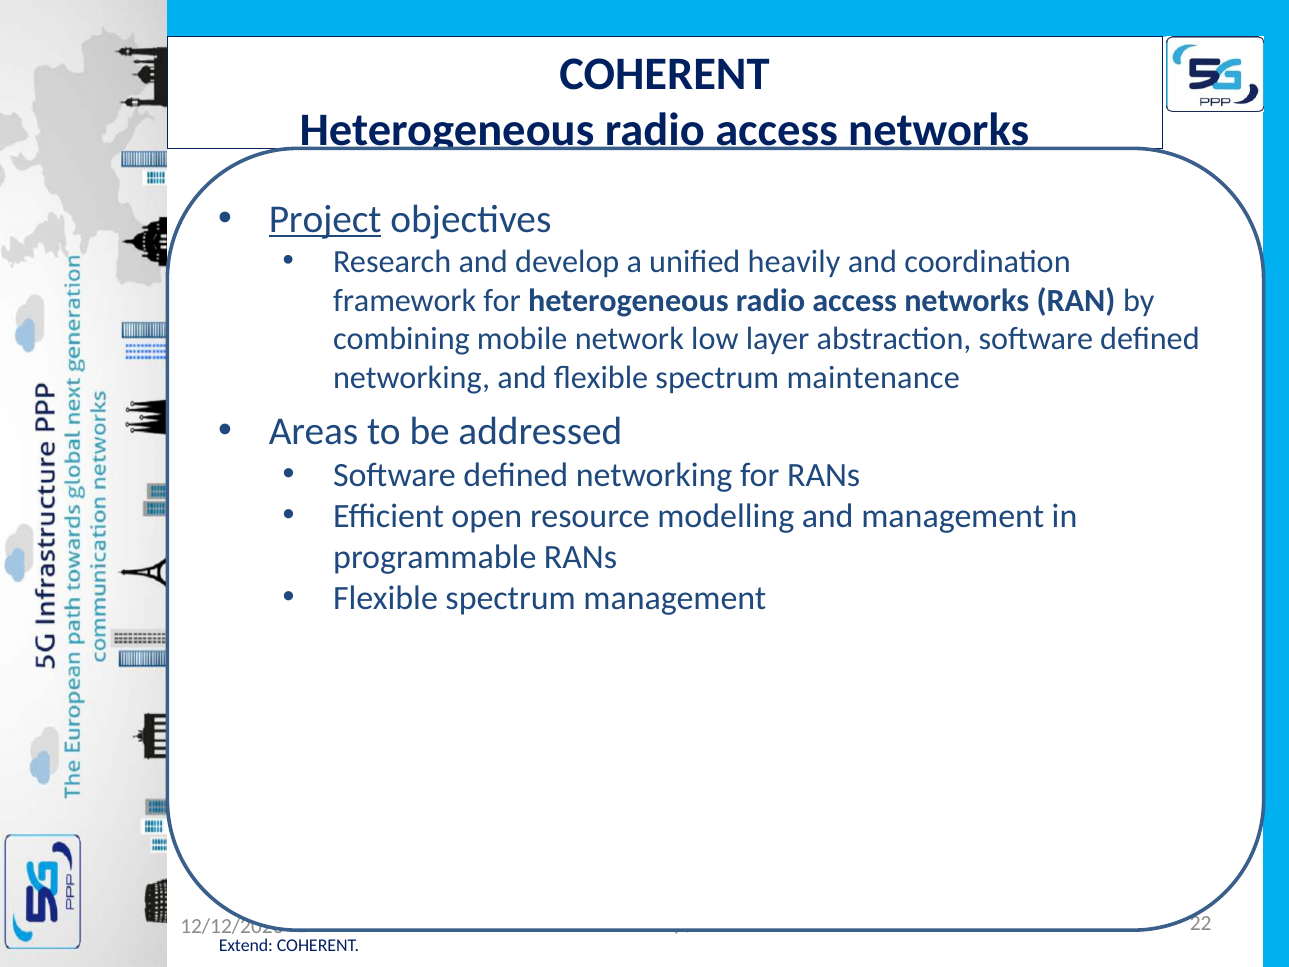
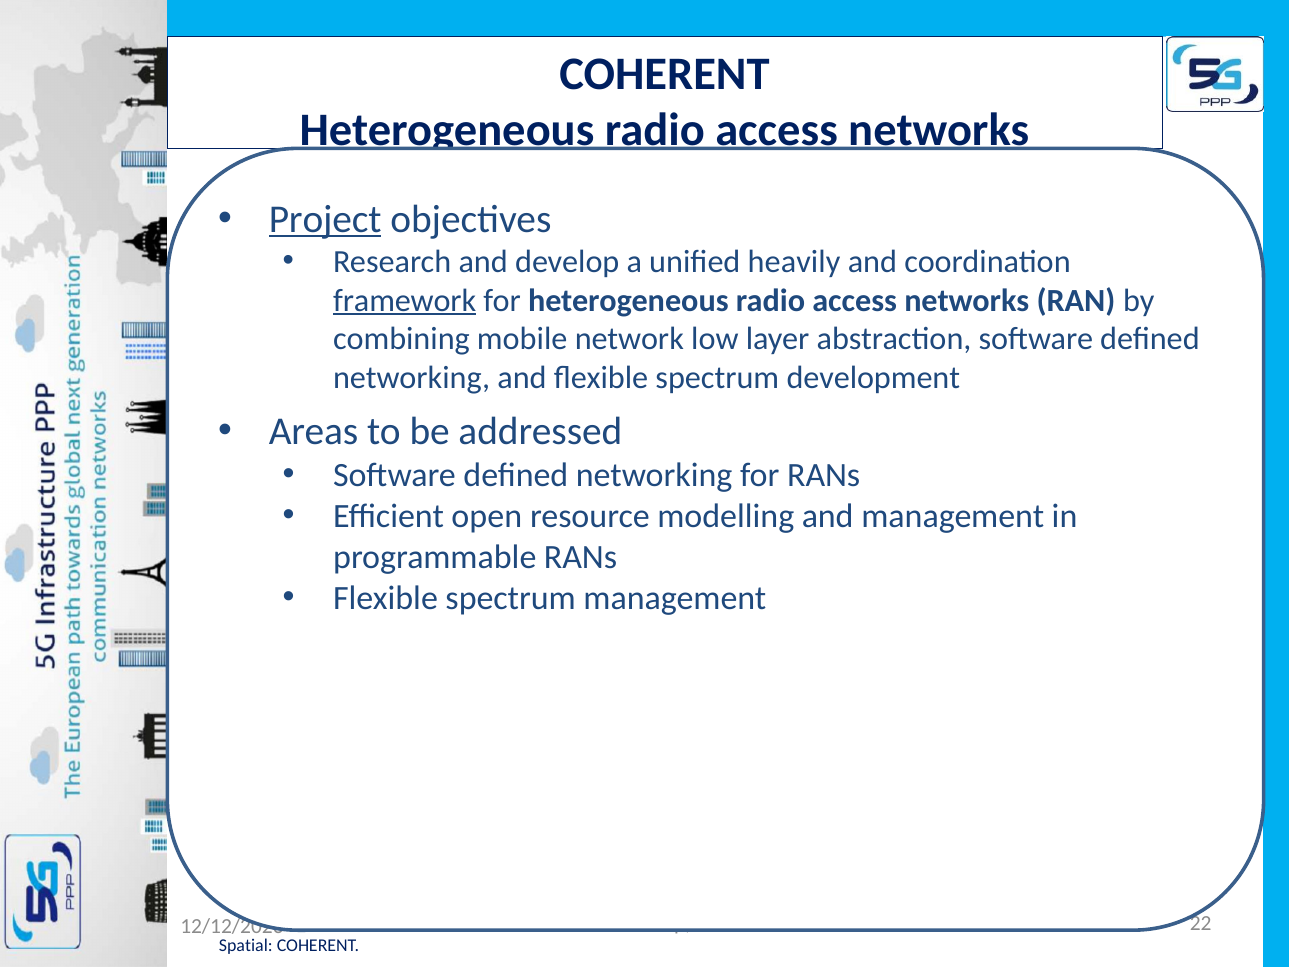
framework underline: none -> present (405, 300)
maintenance: maintenance -> development (873, 378)
Extend: Extend -> Spatial (246, 945)
